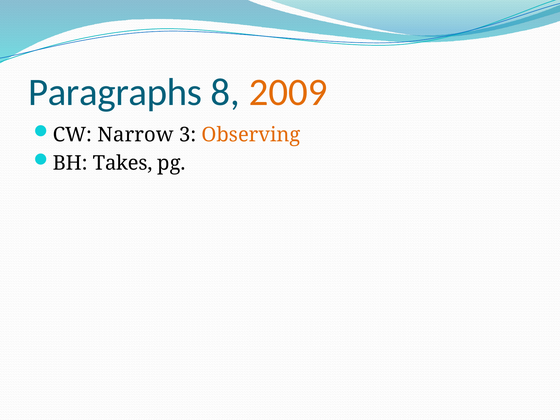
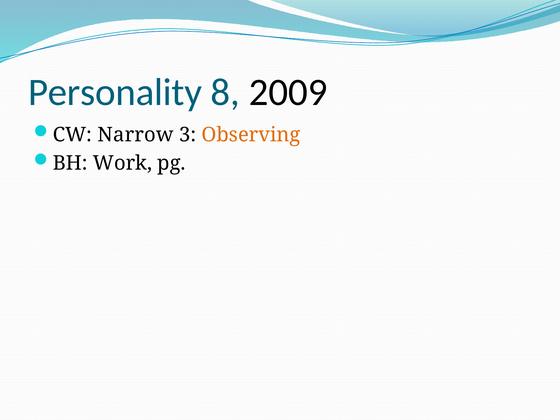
Paragraphs: Paragraphs -> Personality (115, 92)
2009 colour: orange -> black (288, 92)
Takes: Takes -> Work (123, 163)
